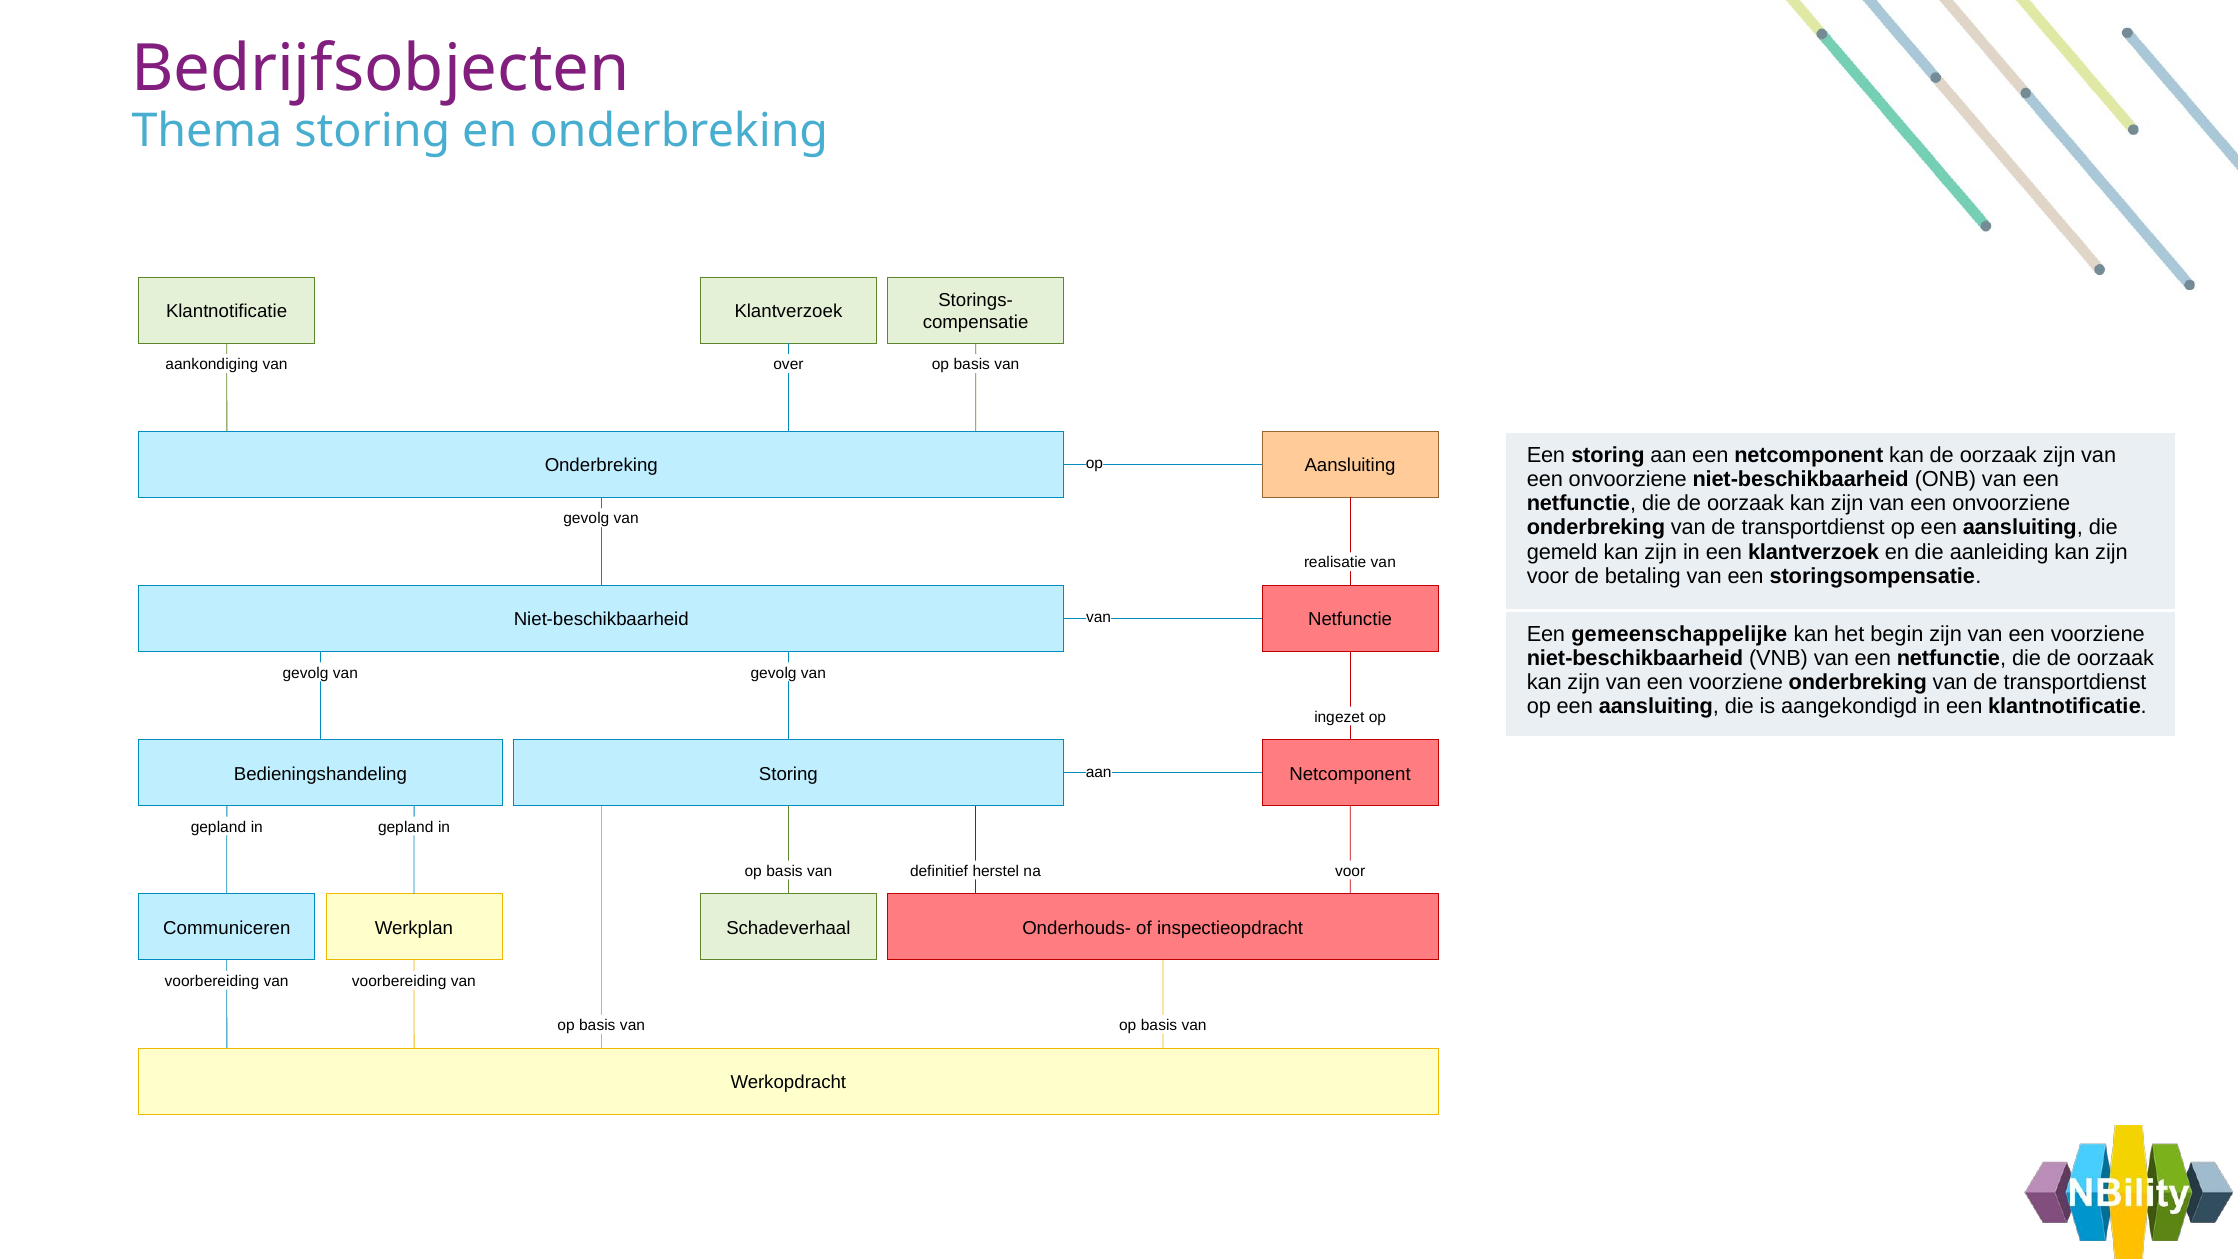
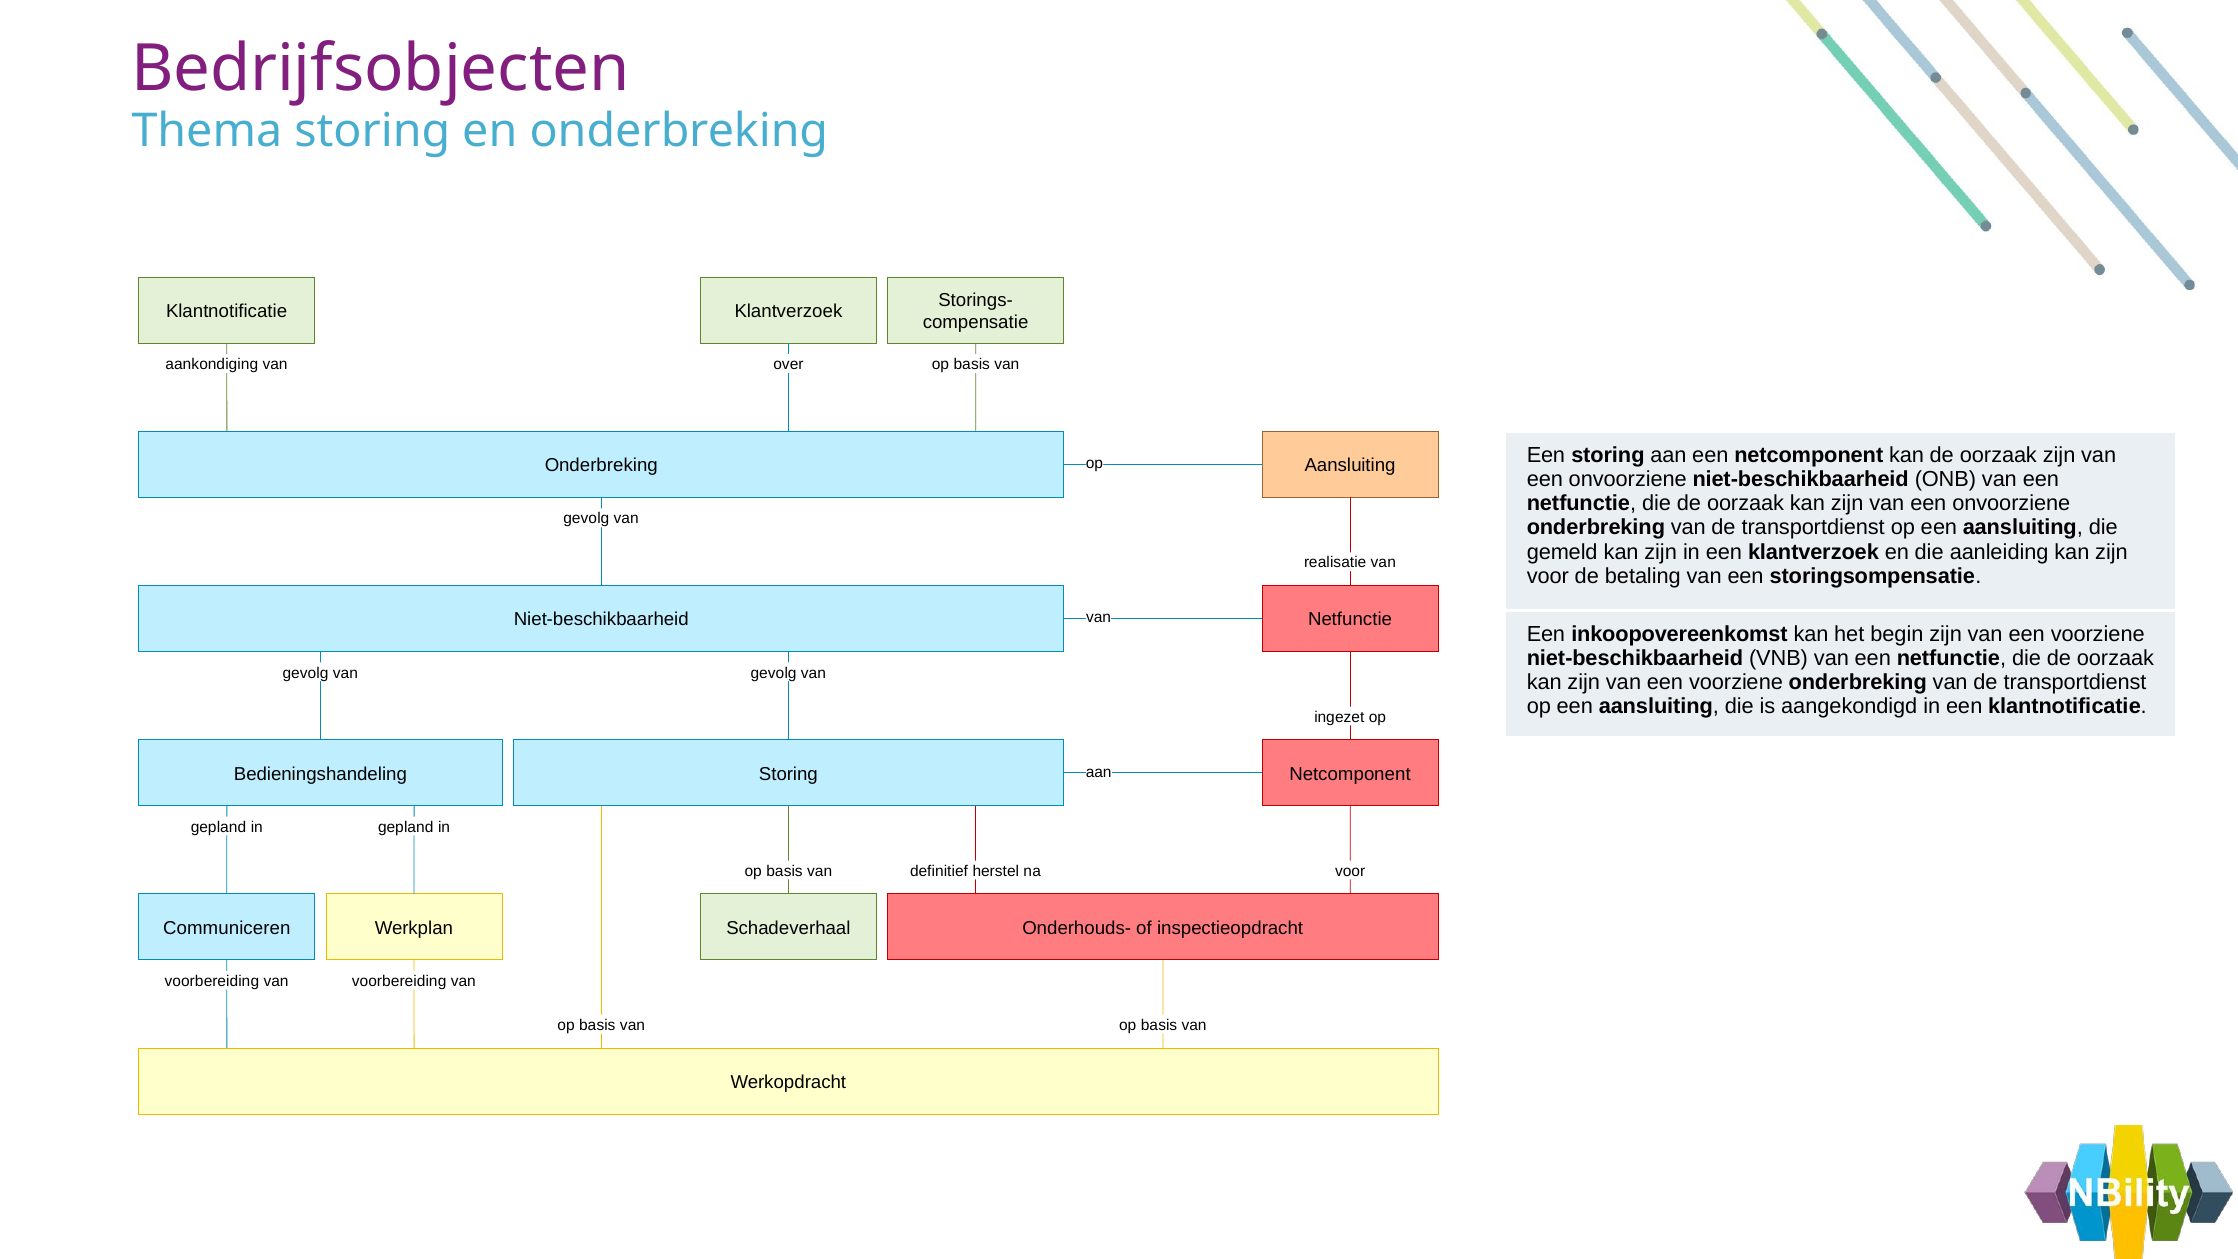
gemeenschappelijke: gemeenschappelijke -> inkoopovereenkomst (1679, 634)
